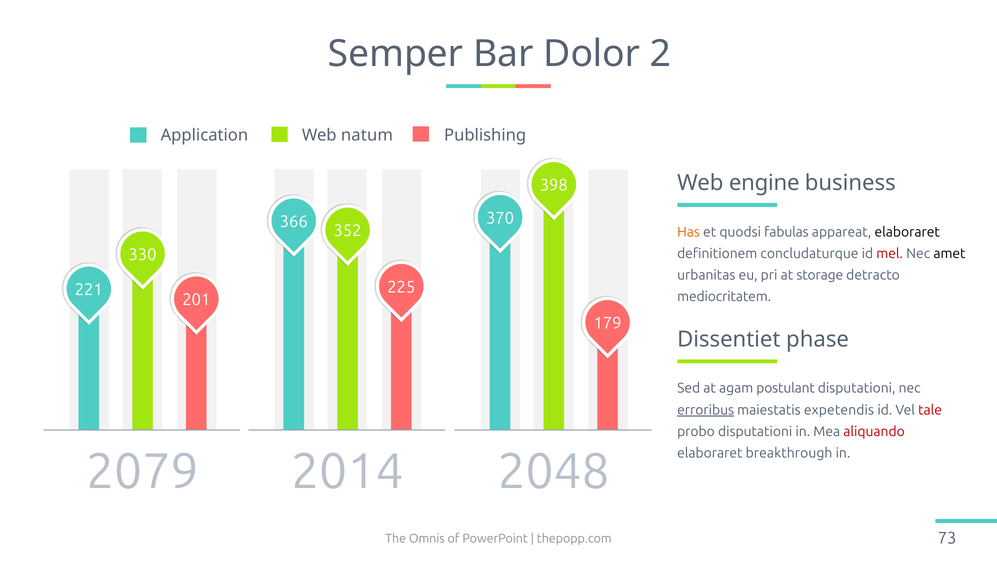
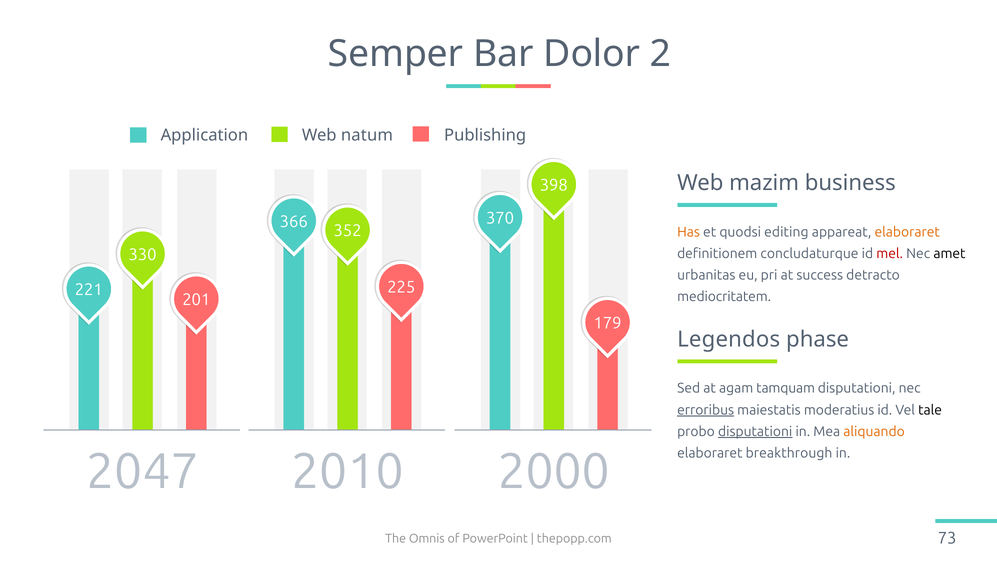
engine: engine -> mazim (764, 183)
fabulas: fabulas -> editing (786, 232)
elaboraret colour: black -> orange (907, 232)
storage: storage -> success (820, 275)
Dissentiet: Dissentiet -> Legendos (729, 339)
postulant: postulant -> tamquam (786, 388)
expetendis: expetendis -> moderatius (839, 410)
tale colour: red -> black (930, 410)
disputationi underline: none -> present (755, 431)
aliquando colour: red -> orange (874, 431)
2079: 2079 -> 2047 (143, 471)
2014: 2014 -> 2010 (348, 471)
2048: 2048 -> 2000 (554, 471)
